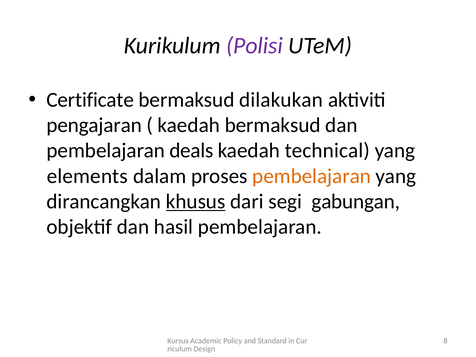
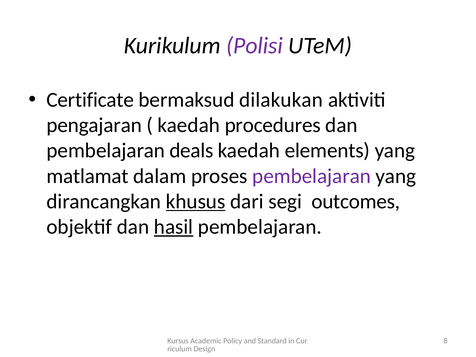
kaedah bermaksud: bermaksud -> procedures (273, 125)
technical: technical -> elements (327, 151)
elements: elements -> matlamat (87, 176)
pembelajaran colour: orange -> purple (312, 176)
gabungan: gabungan -> outcomes (356, 201)
hasil underline: none -> present (174, 227)
